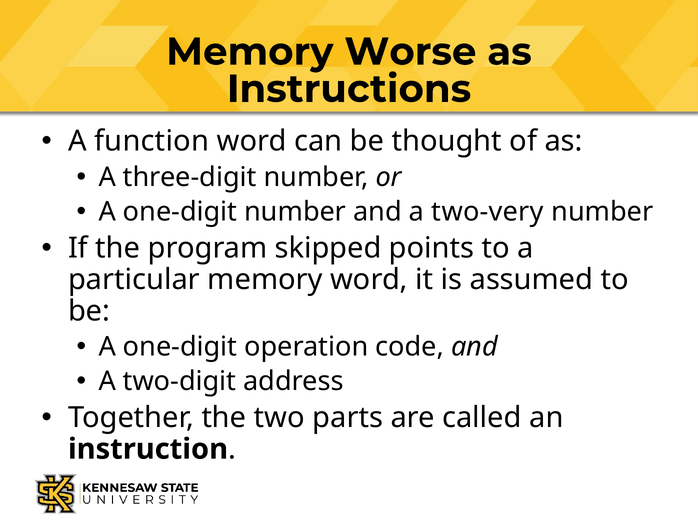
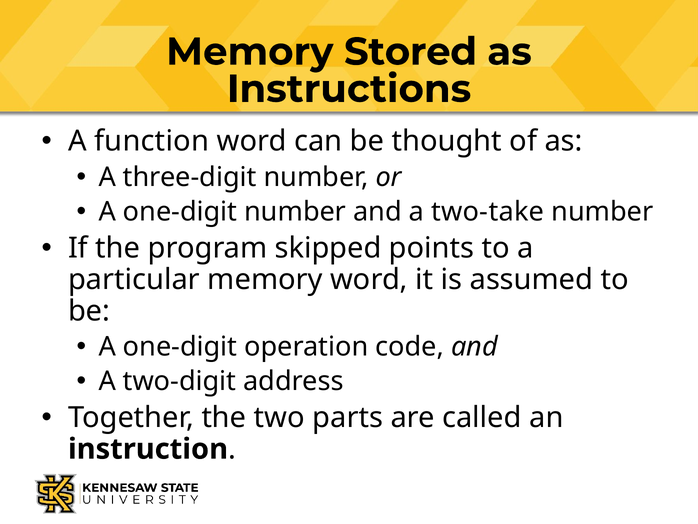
Worse: Worse -> Stored (411, 52)
two-very: two-very -> two-take (488, 212)
